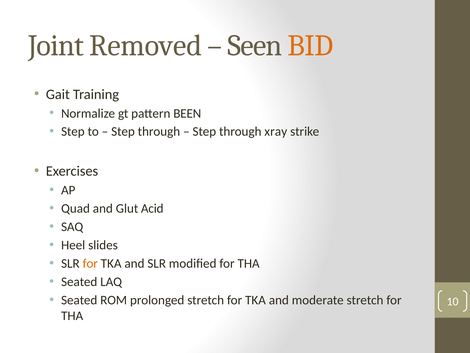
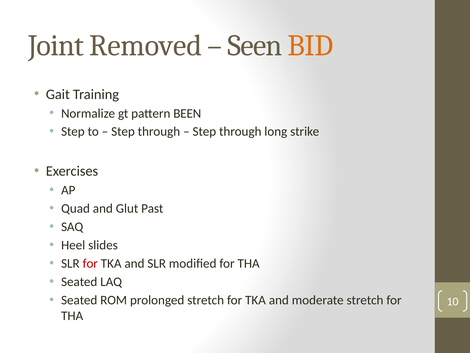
xray: xray -> long (276, 131)
Acid: Acid -> Past (152, 208)
for colour: orange -> red (90, 263)
